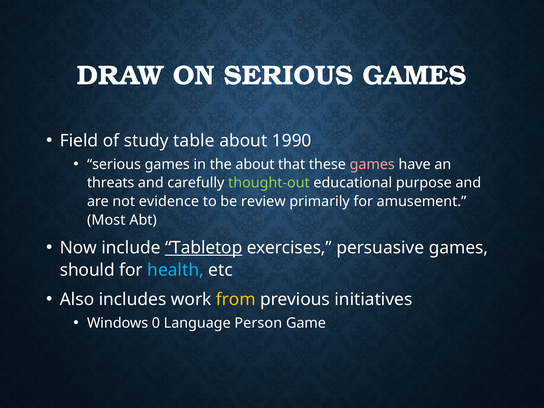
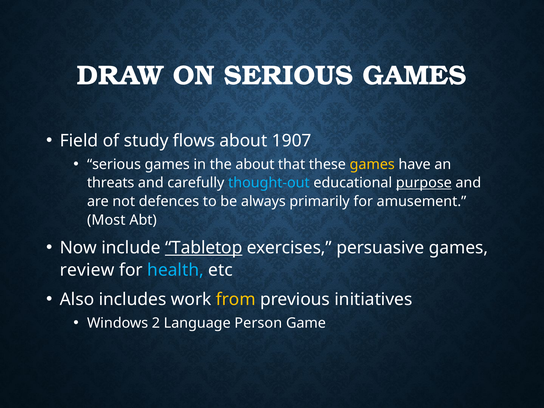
table: table -> flows (194, 141)
1990: 1990 -> 1907 (292, 141)
games colour: pink -> yellow (372, 164)
thought-out colour: light green -> light blue (269, 183)
purpose underline: none -> present (424, 183)
evidence: evidence -> defences (169, 201)
review: review -> always (263, 201)
should: should -> review (87, 270)
0: 0 -> 2 (156, 323)
